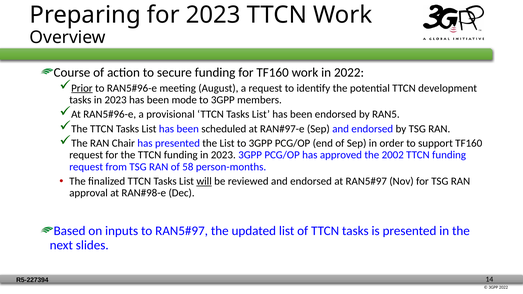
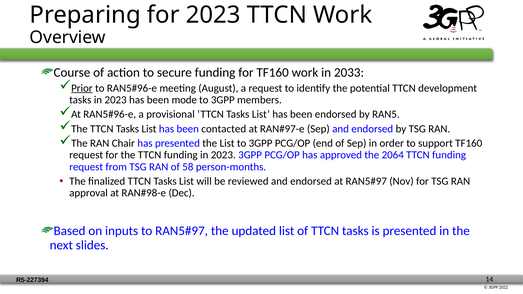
in 2022: 2022 -> 2033 (349, 72)
scheduled: scheduled -> contacted (224, 129)
2002: 2002 -> 2064 (393, 155)
will underline: present -> none (204, 181)
